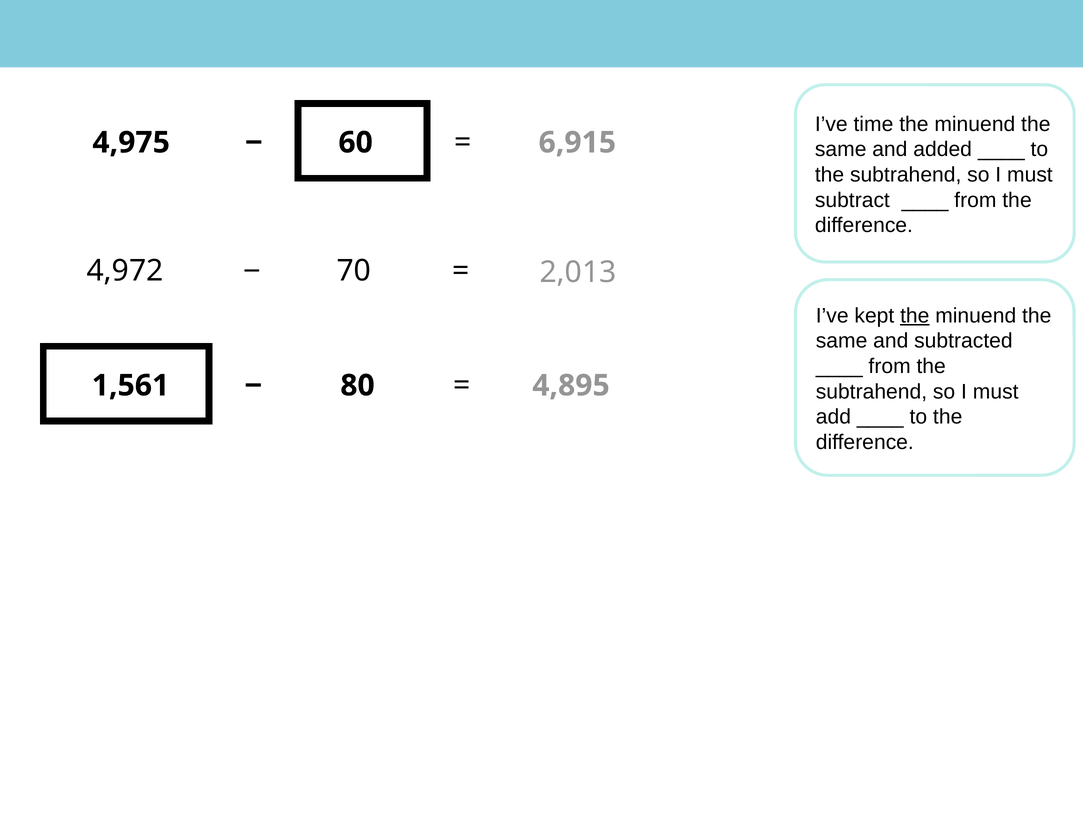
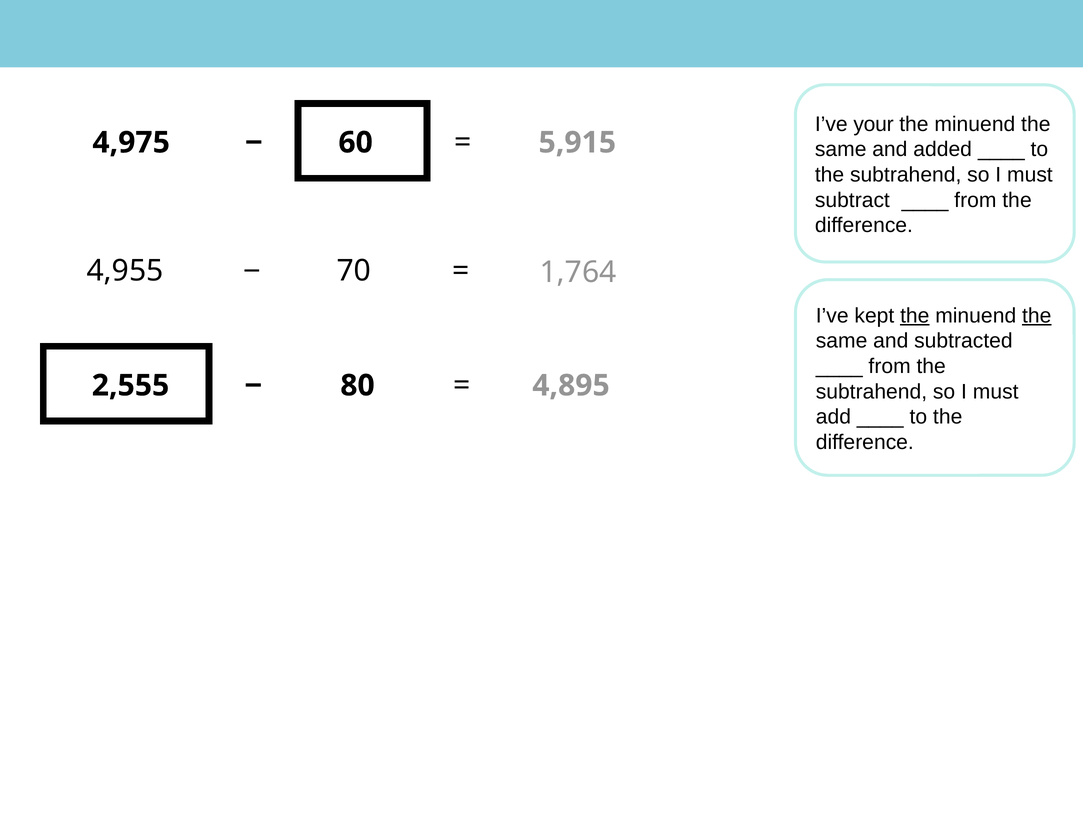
time: time -> your (874, 124)
6,915: 6,915 -> 5,915 (577, 142)
4,972: 4,972 -> 4,955 (125, 271)
2,013: 2,013 -> 1,764 (578, 272)
the underline: none -> present (1037, 315)
1,561: 1,561 -> 2,555 (130, 385)
